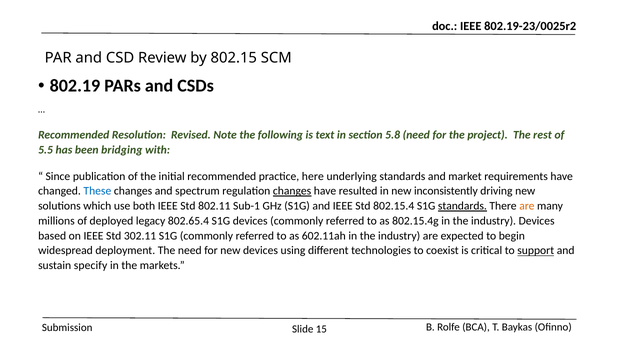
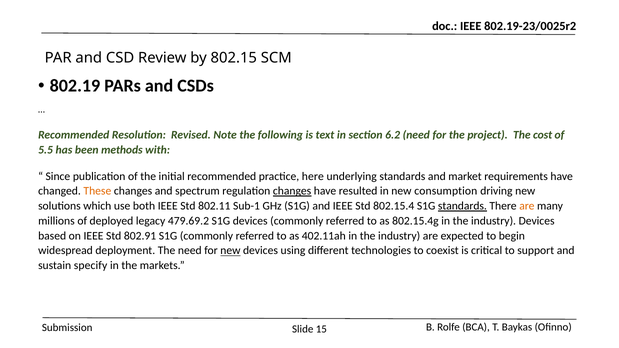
5.8: 5.8 -> 6.2 (393, 135)
rest: rest -> cost (543, 135)
bridging: bridging -> methods (122, 150)
These colour: blue -> orange (97, 191)
inconsistently: inconsistently -> consumption (446, 191)
802.65.4: 802.65.4 -> 479.69.2 (188, 221)
302.11: 302.11 -> 802.91 (140, 236)
602.11ah: 602.11ah -> 402.11ah (324, 236)
new underline: none -> present (230, 251)
support underline: present -> none (536, 251)
